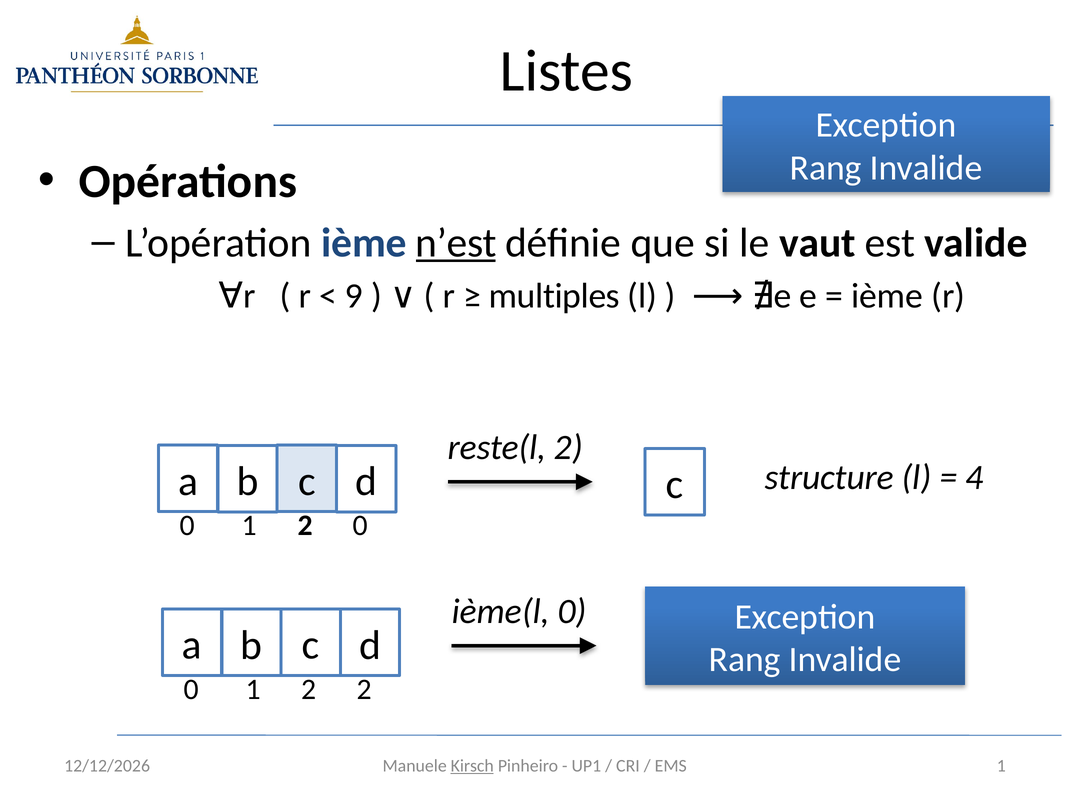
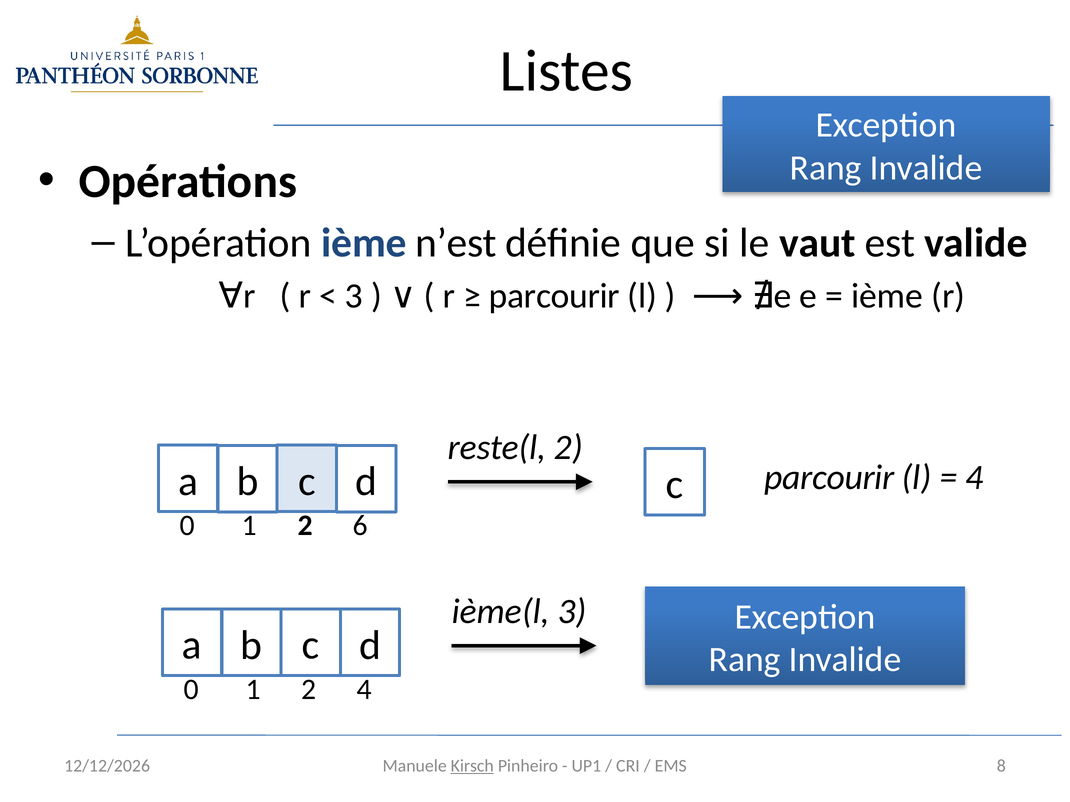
n’est underline: present -> none (456, 243)
9: 9 -> 3 (354, 296)
multiples: multiples -> parcourir (554, 296)
structure: structure -> parcourir (829, 478)
2 0: 0 -> 6 (360, 526)
ième(l 0: 0 -> 3 (572, 612)
2 2: 2 -> 4 (364, 690)
EMS 1: 1 -> 8 (1001, 766)
